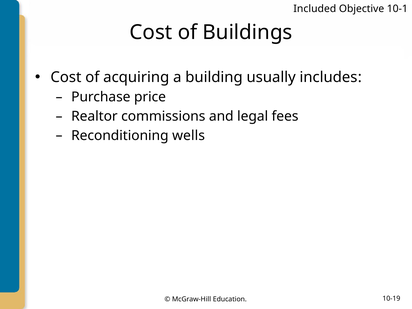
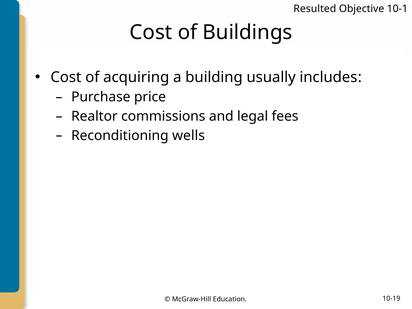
Included: Included -> Resulted (315, 9)
